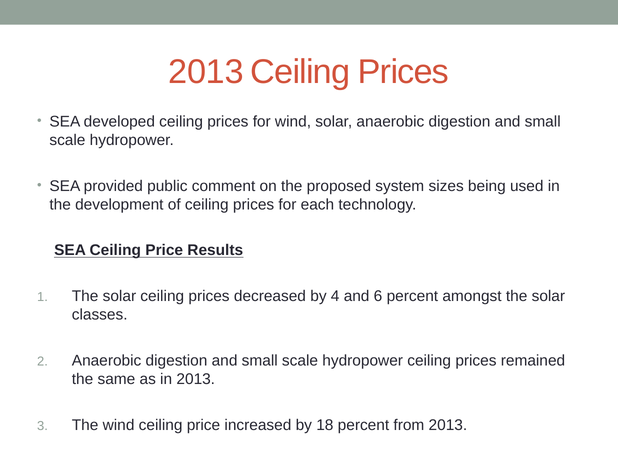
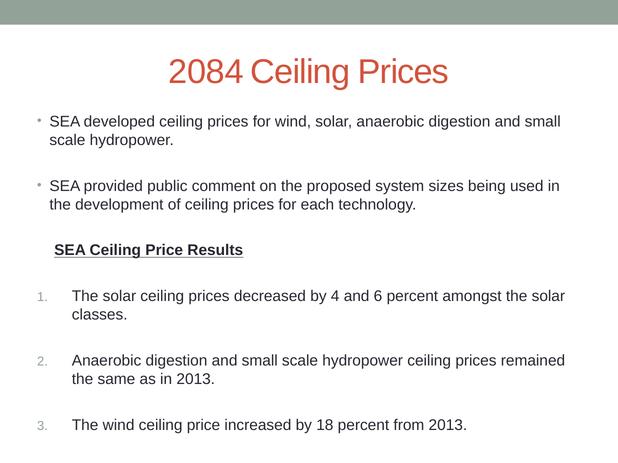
2013: 2013 -> 2084 (206, 72)
